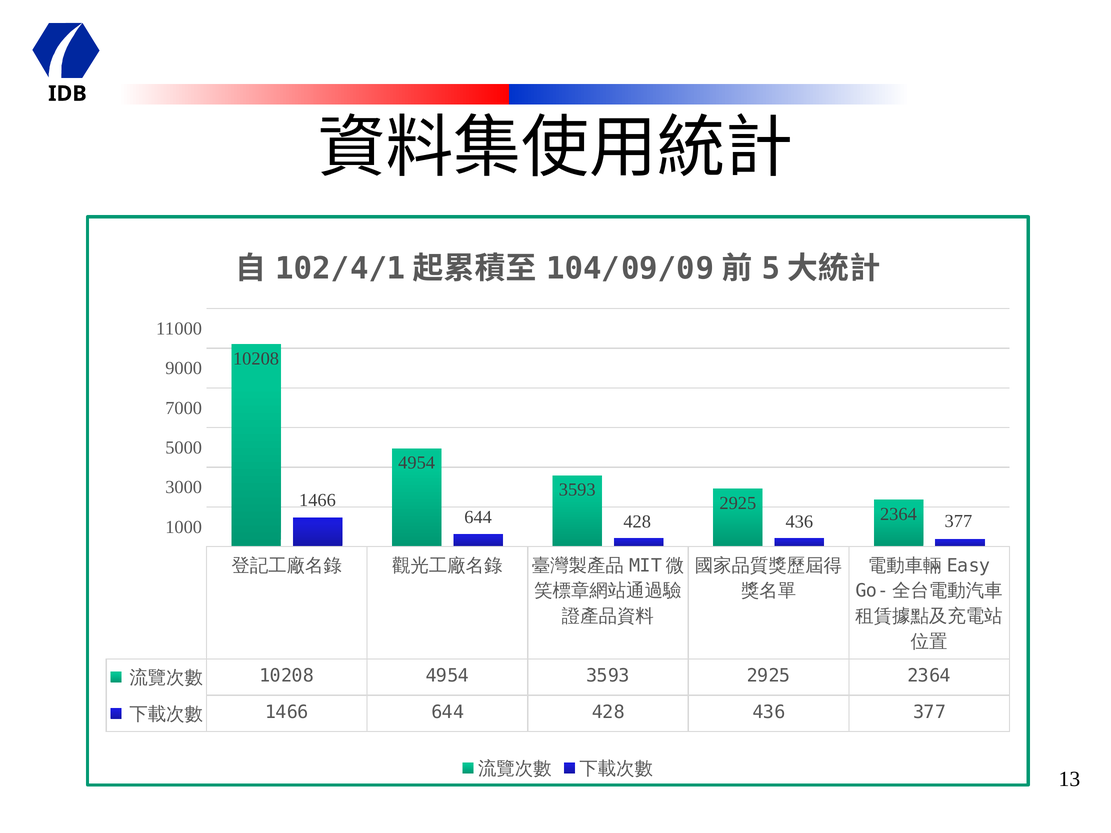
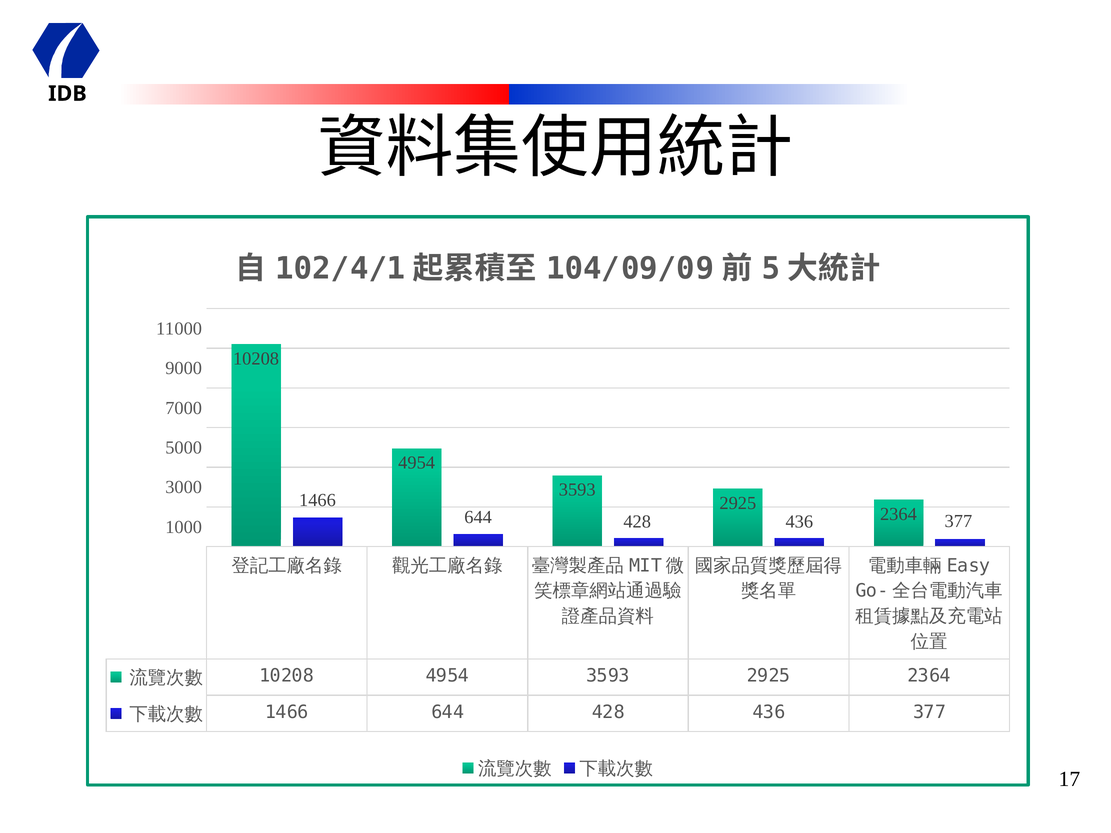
13: 13 -> 17 (1069, 779)
